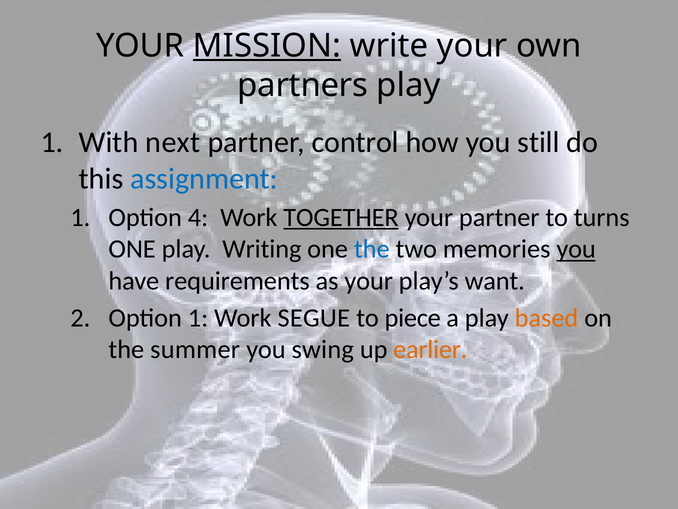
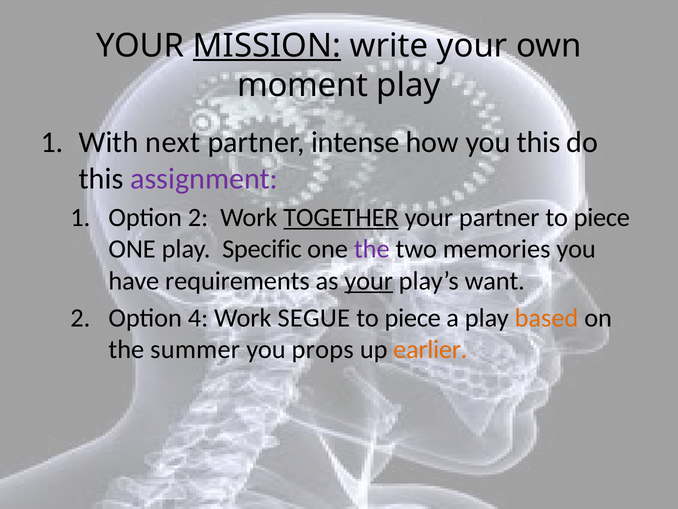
partners: partners -> moment (303, 85)
control: control -> intense (355, 142)
you still: still -> this (539, 142)
assignment colour: blue -> purple (204, 178)
Option 4: 4 -> 2 (198, 217)
partner to turns: turns -> piece (602, 217)
Writing: Writing -> Specific (262, 249)
the colour: blue -> purple (372, 249)
you underline: present -> none (576, 249)
your underline: none -> present (369, 281)
Option 1: 1 -> 4 (198, 318)
swing: swing -> props (323, 349)
